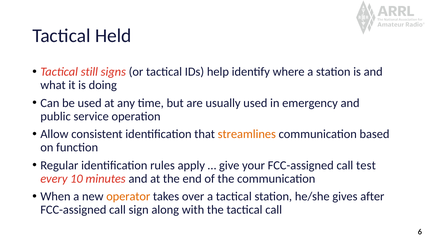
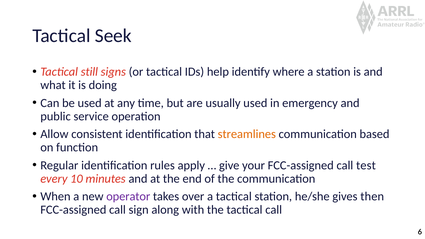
Held: Held -> Seek (113, 36)
operator colour: orange -> purple (128, 196)
after: after -> then (372, 196)
